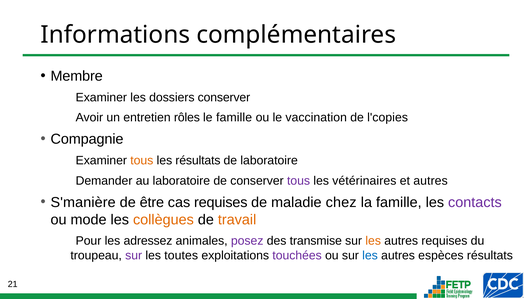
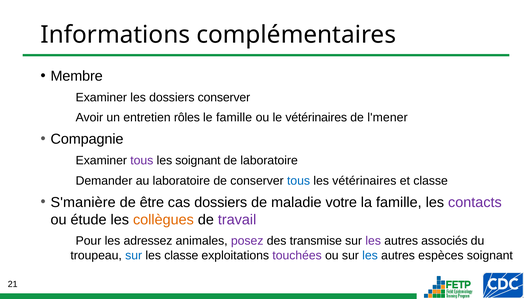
le vaccination: vaccination -> vétérinaires (316, 118)
l'copies: l'copies -> l'mener (388, 118)
tous colour: orange -> purple (142, 161)
les résultats: résultats -> soignant (198, 161)
tous colour: purple -> blue (299, 181)
et autres: autres -> classe (431, 181)
cas requises: requises -> dossiers (221, 203)
chez: chez -> votre (341, 203)
mode: mode -> étude (89, 220)
travail colour: orange -> purple (237, 220)
les colour: orange -> purple (373, 241)
autres requises: requises -> associés (444, 241)
sur colour: purple -> blue (134, 256)
les toutes: toutes -> classe (181, 256)
espèces résultats: résultats -> soignant (490, 256)
